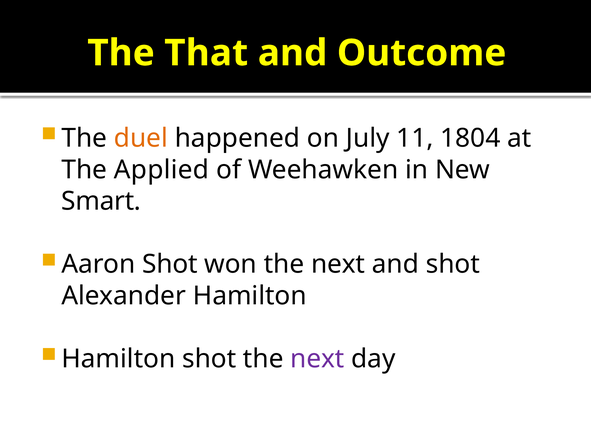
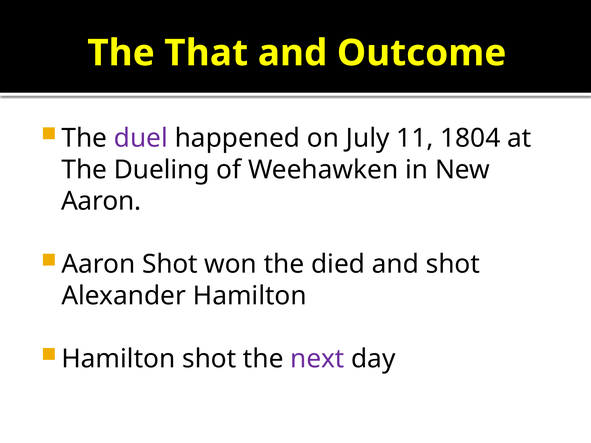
duel colour: orange -> purple (141, 138)
Applied: Applied -> Dueling (162, 170)
Smart: Smart -> Aaron (101, 201)
won the next: next -> died (338, 264)
